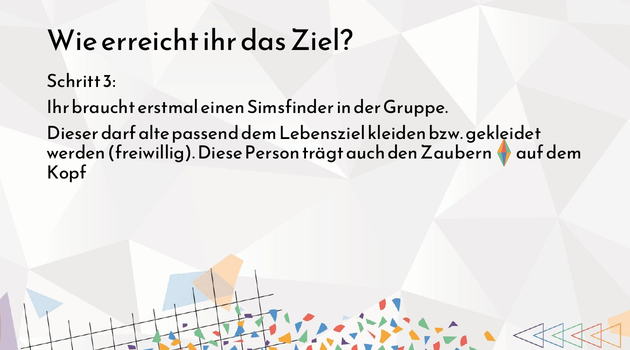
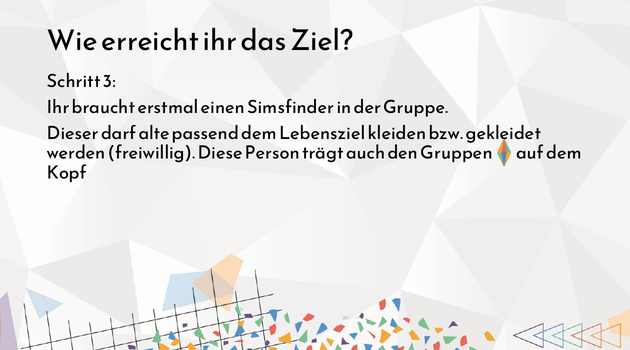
Zaubern: Zaubern -> Gruppen (457, 153)
